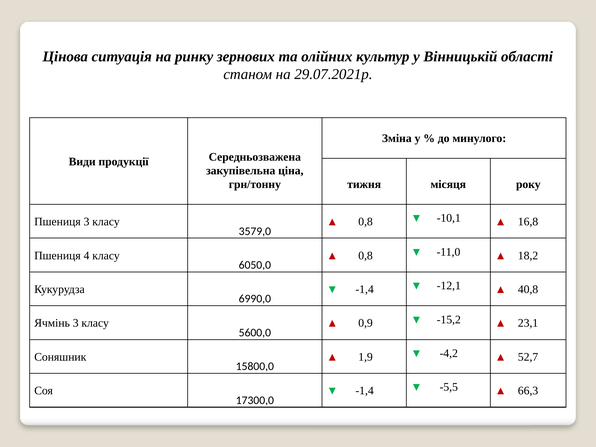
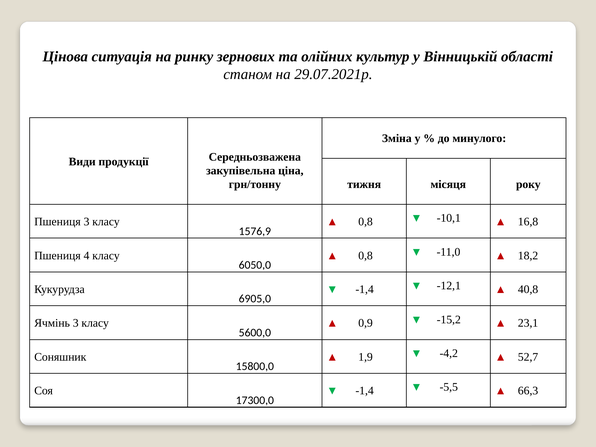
3579,0: 3579,0 -> 1576,9 (255, 231)
6990,0: 6990,0 -> 6905,0 (255, 299)
